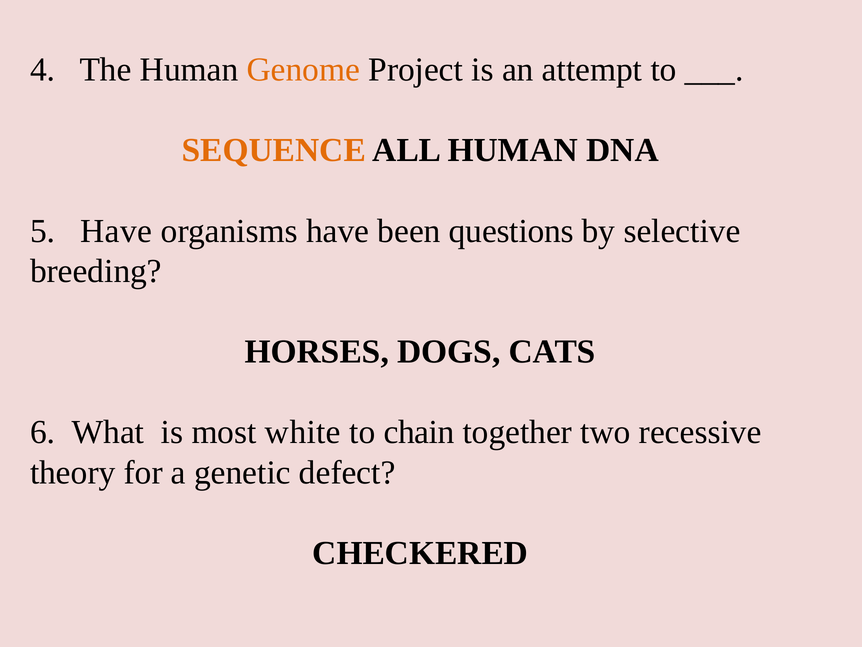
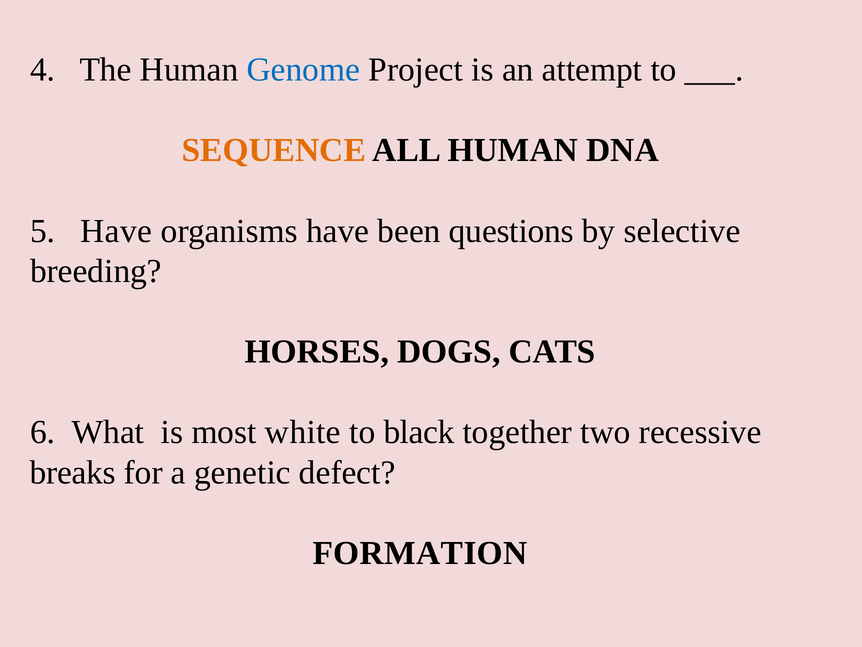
Genome colour: orange -> blue (303, 70)
chain: chain -> black (419, 432)
theory: theory -> breaks (73, 472)
CHECKERED: CHECKERED -> FORMATION (420, 553)
